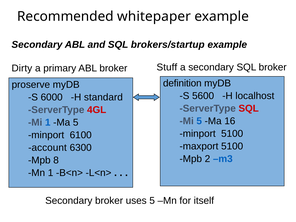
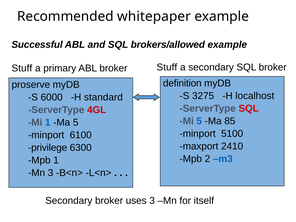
Secondary: Secondary -> Successful (37, 45)
brokers/startup: brokers/startup -> brokers/allowed (168, 45)
Dirty: Dirty -> Stuff (22, 68)
5600: 5600 -> 3275 (203, 96)
16: 16 -> 85 (230, 121)
maxport 5100: 5100 -> 2410 (232, 146)
account: account -> privilege (48, 148)
Mpb 8: 8 -> 1 (56, 160)
Mn 1: 1 -> 3 (51, 173)
uses 5: 5 -> 3 (152, 201)
